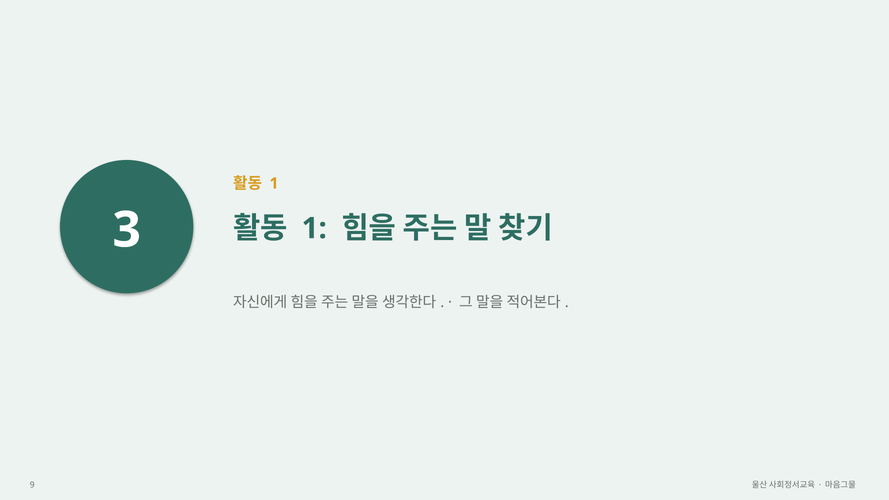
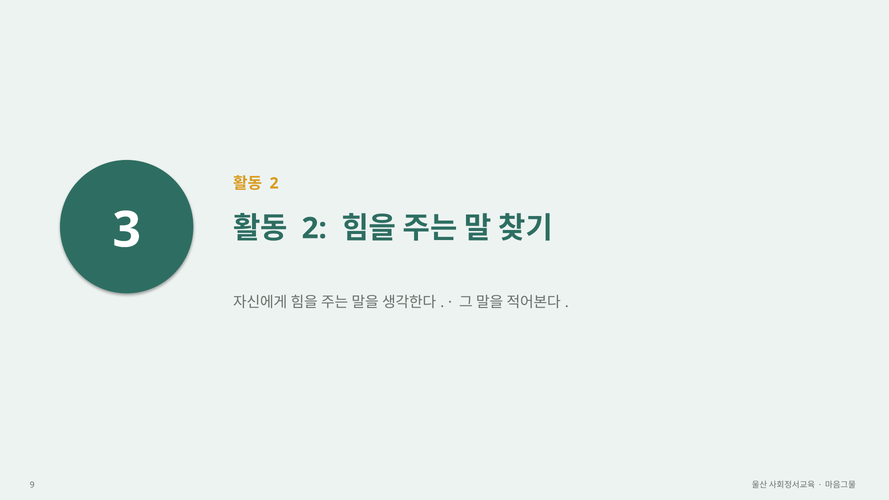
1: 1 -> 2 (274, 183)
1: 1 -> 2 (314, 228)
